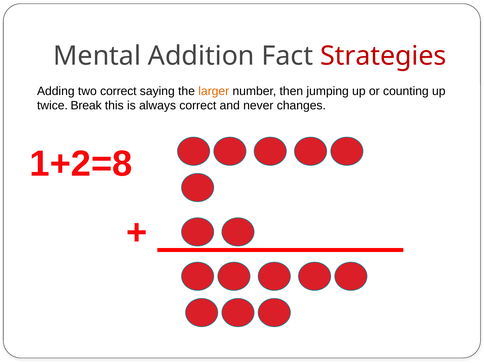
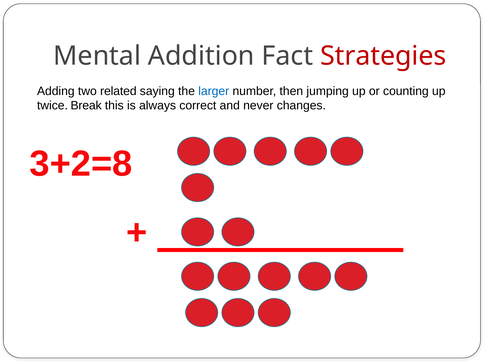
two correct: correct -> related (118, 91)
larger colour: orange -> blue (214, 91)
1+2=8: 1+2=8 -> 3+2=8 (81, 164)
